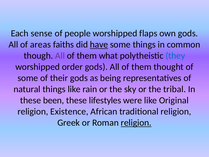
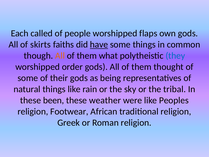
sense: sense -> called (42, 33)
areas: areas -> skirts (40, 45)
All colour: purple -> orange (60, 56)
lifestyles: lifestyles -> weather (105, 100)
Original: Original -> Peoples (174, 100)
Existence: Existence -> Footwear (69, 111)
religion underline: present -> none (136, 123)
